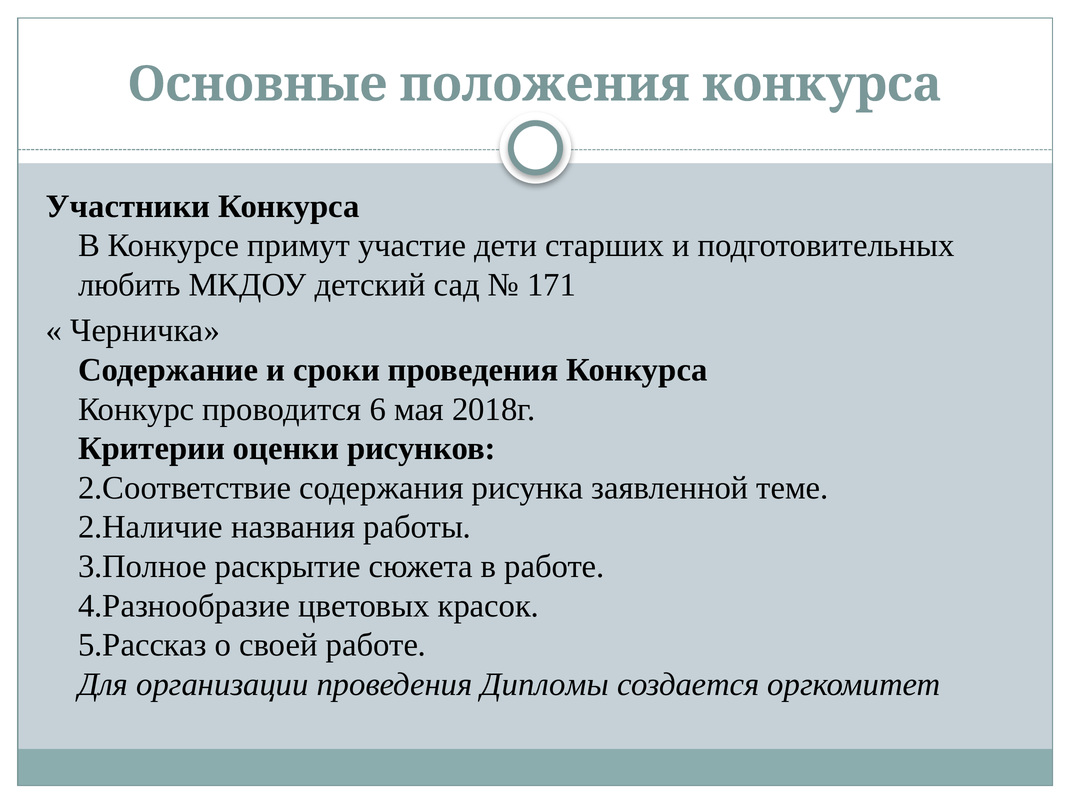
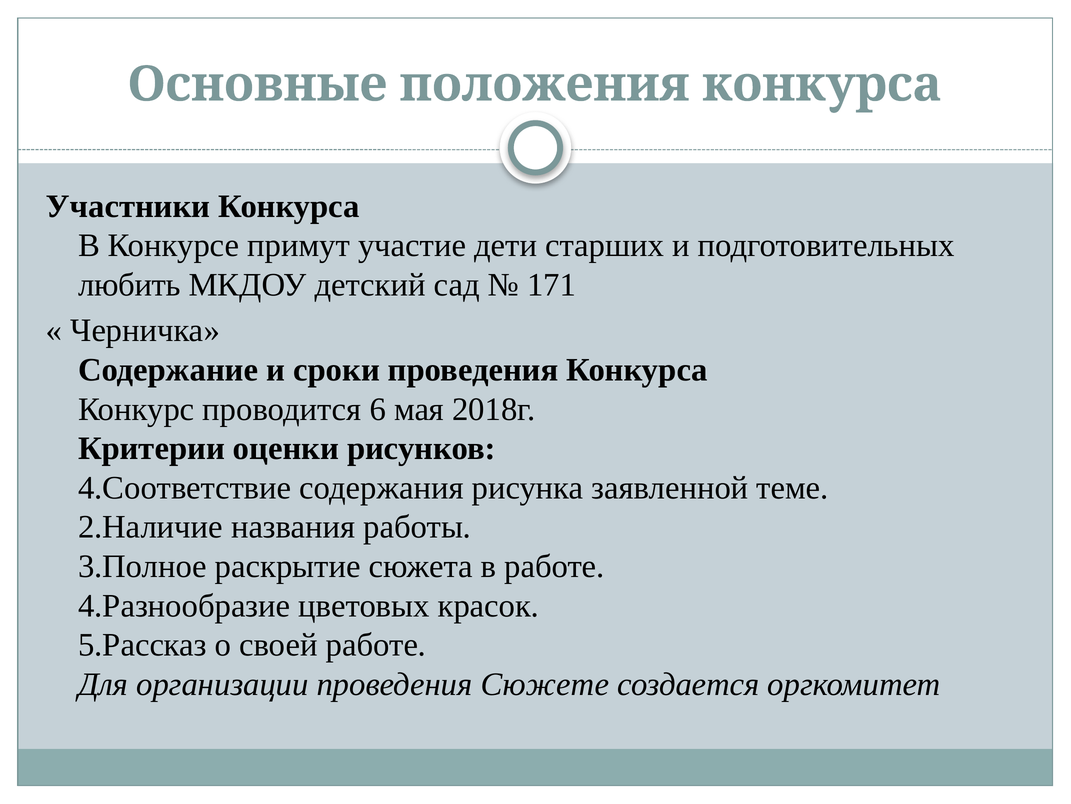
2.Соответствие: 2.Соответствие -> 4.Соответствие (185, 487)
Дипломы: Дипломы -> Сюжете (545, 684)
